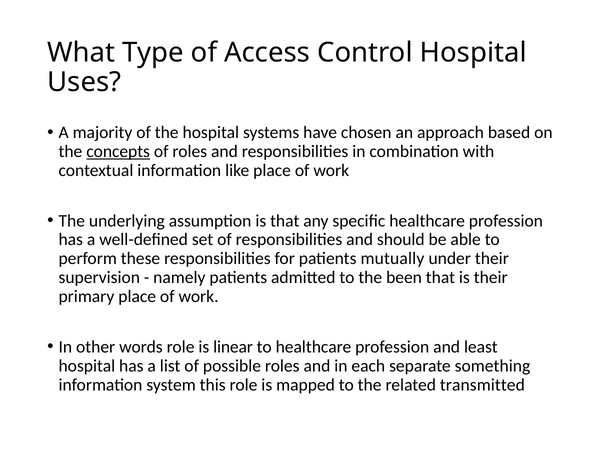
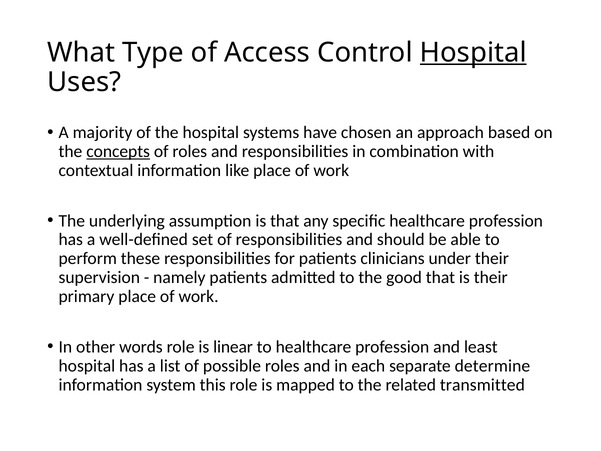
Hospital underline: none -> present (473, 53)
mutually: mutually -> clinicians (393, 258)
been: been -> good (404, 277)
something: something -> determine (492, 366)
